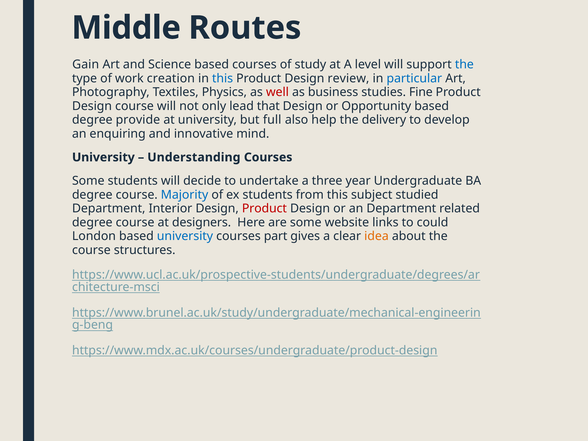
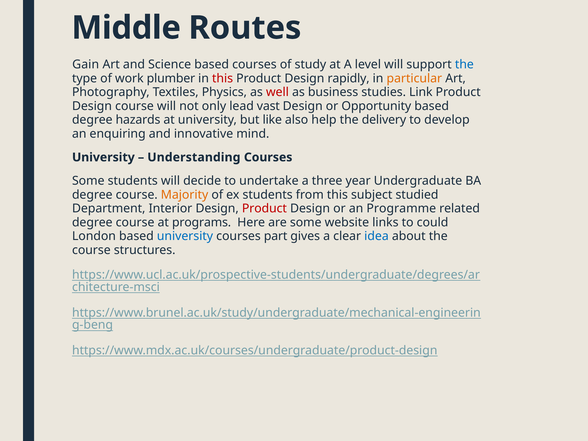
creation: creation -> plumber (171, 78)
this colour: blue -> red (223, 78)
review: review -> rapidly (349, 78)
particular colour: blue -> orange (414, 78)
Fine: Fine -> Link (421, 92)
that: that -> vast (268, 106)
provide: provide -> hazards (138, 120)
full: full -> like (272, 120)
Majority colour: blue -> orange (185, 195)
an Department: Department -> Programme (401, 209)
designers: designers -> programs (202, 222)
idea colour: orange -> blue (376, 236)
